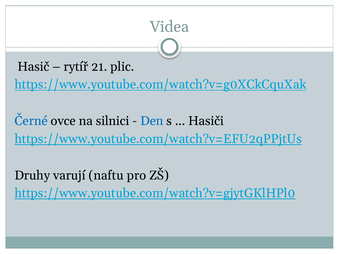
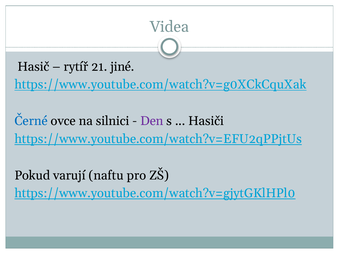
plic: plic -> jiné (122, 67)
Den colour: blue -> purple (152, 121)
Druhy: Druhy -> Pokud (32, 175)
